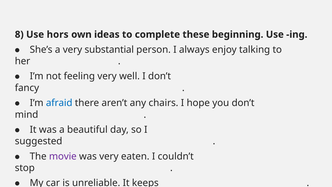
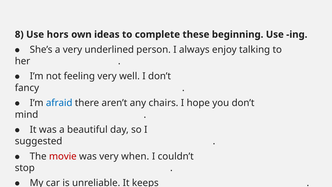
substantial: substantial -> underlined (109, 50)
movie colour: purple -> red (63, 156)
eaten: eaten -> when (135, 156)
